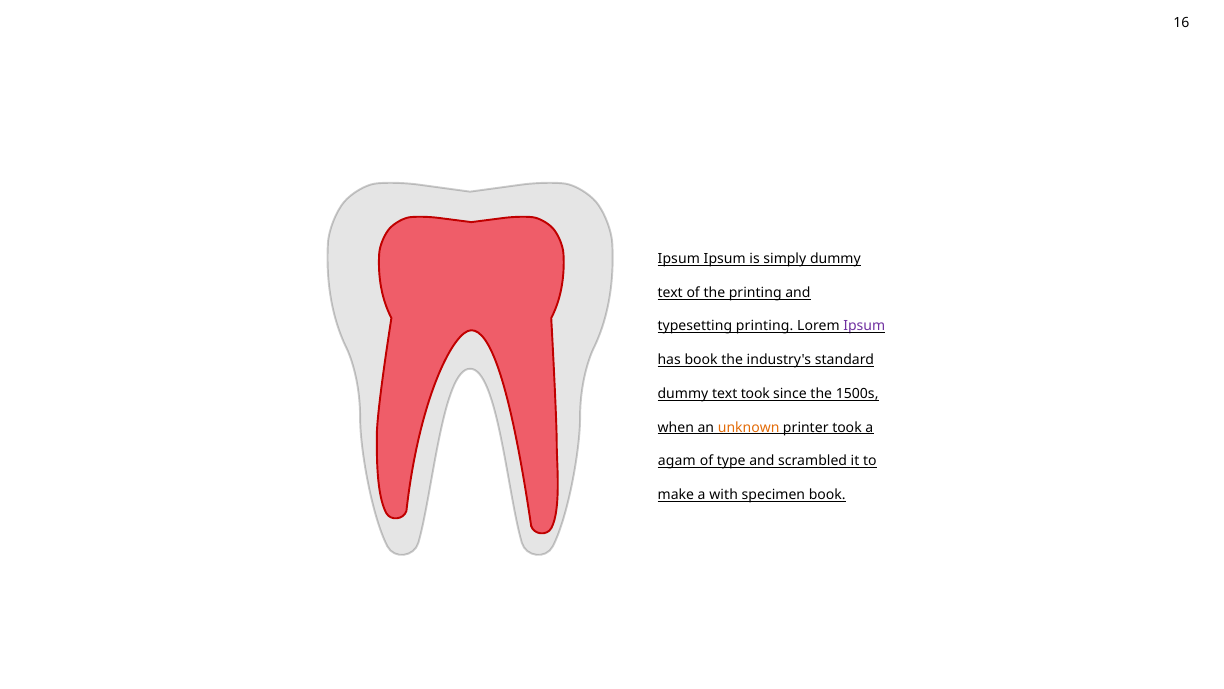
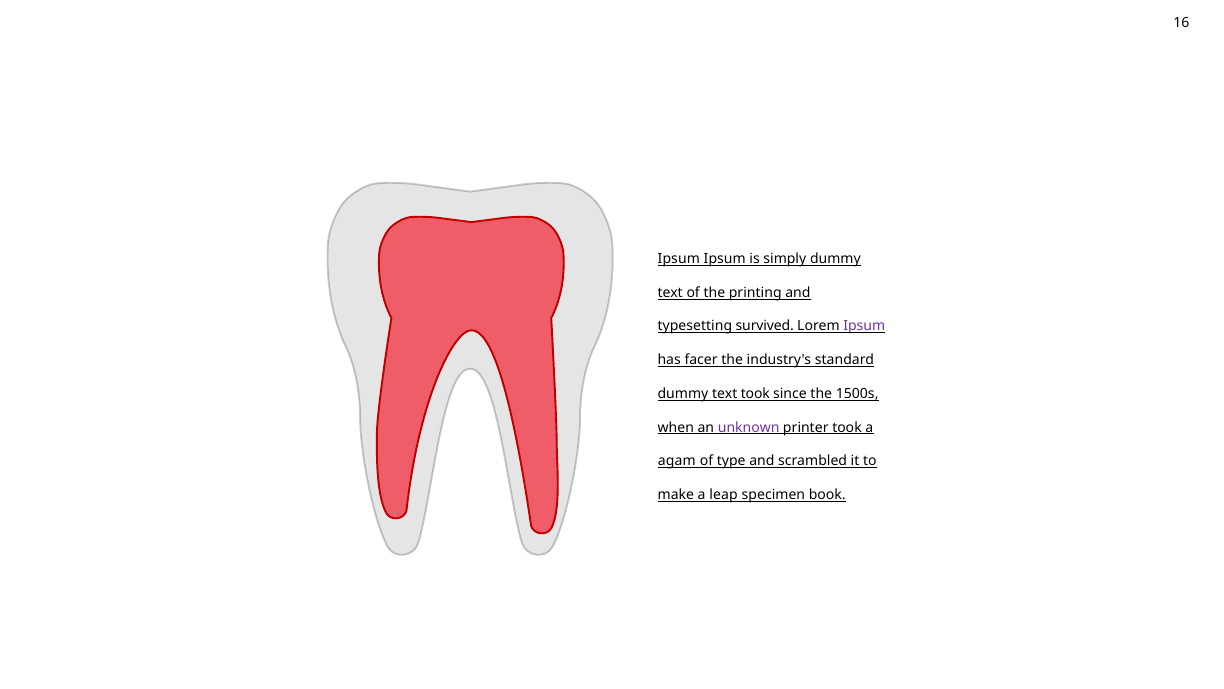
typesetting printing: printing -> survived (765, 326)
has book: book -> facer (701, 360)
unknown colour: orange -> purple (749, 427)
with: with -> leap (724, 495)
